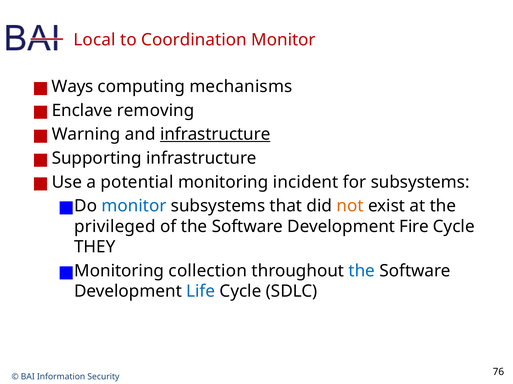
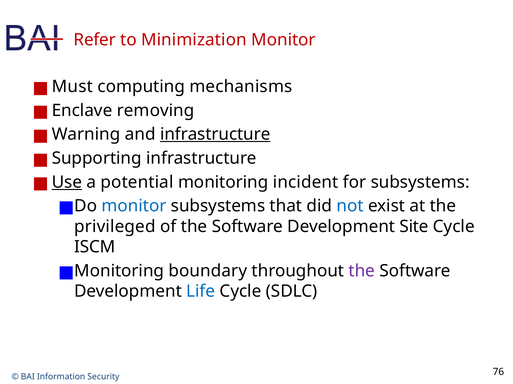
Local: Local -> Refer (95, 40)
Coordination: Coordination -> Minimization (194, 40)
Ways: Ways -> Must (72, 87)
Use underline: none -> present (67, 182)
not colour: orange -> blue (350, 206)
Fire: Fire -> Site (414, 227)
THEY: THEY -> ISCM (95, 247)
collection: collection -> boundary (208, 271)
the colour: blue -> purple (362, 271)
